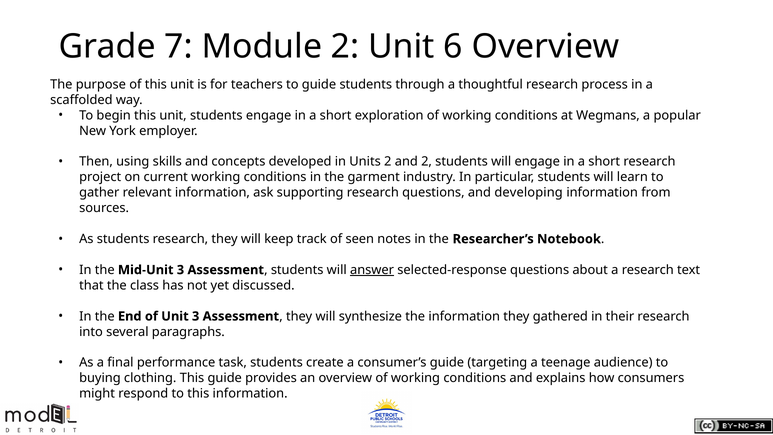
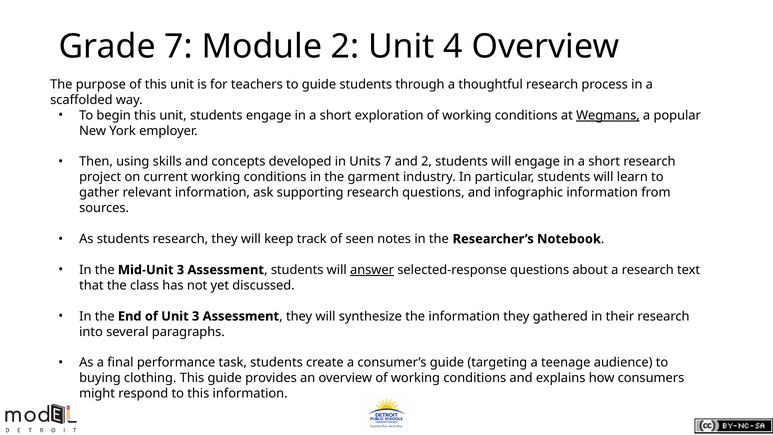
6: 6 -> 4 (453, 47)
Wegmans underline: none -> present (608, 115)
Units 2: 2 -> 7 (388, 162)
developing: developing -> infographic (529, 193)
